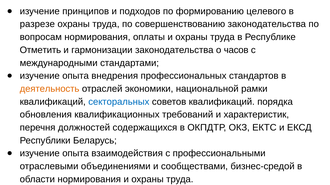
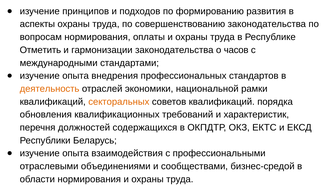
целевого: целевого -> развития (266, 11)
разрезе: разрезе -> аспекты (37, 24)
секторальных colour: blue -> orange (119, 102)
